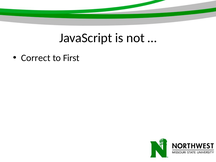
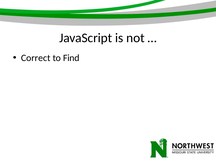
First: First -> Find (71, 58)
